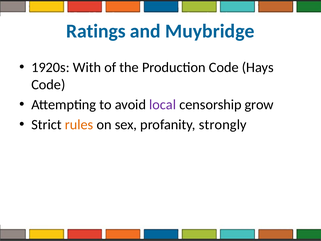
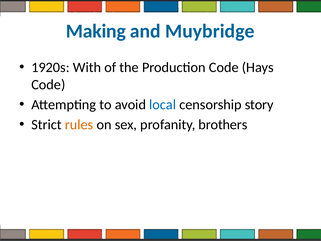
Ratings: Ratings -> Making (96, 31)
local colour: purple -> blue (163, 104)
grow: grow -> story (259, 104)
strongly: strongly -> brothers (223, 124)
